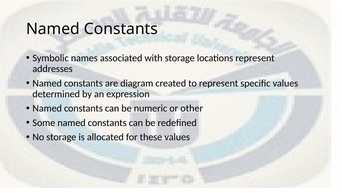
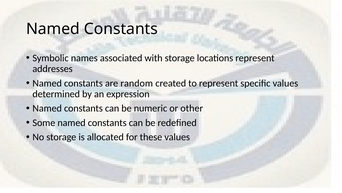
diagram: diagram -> random (137, 83)
